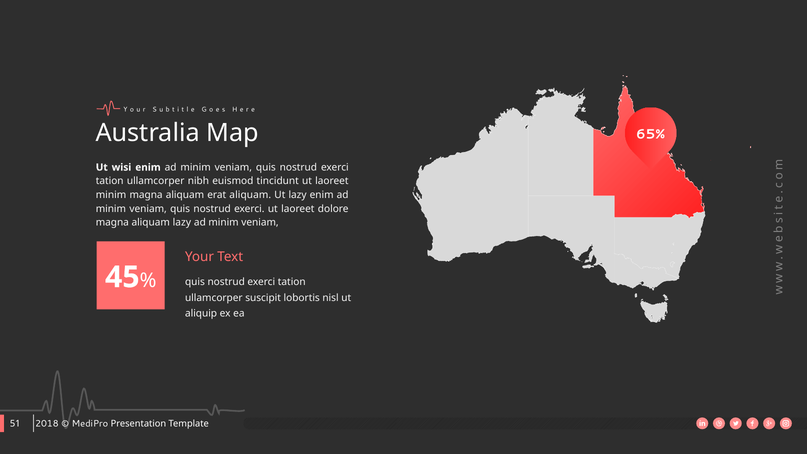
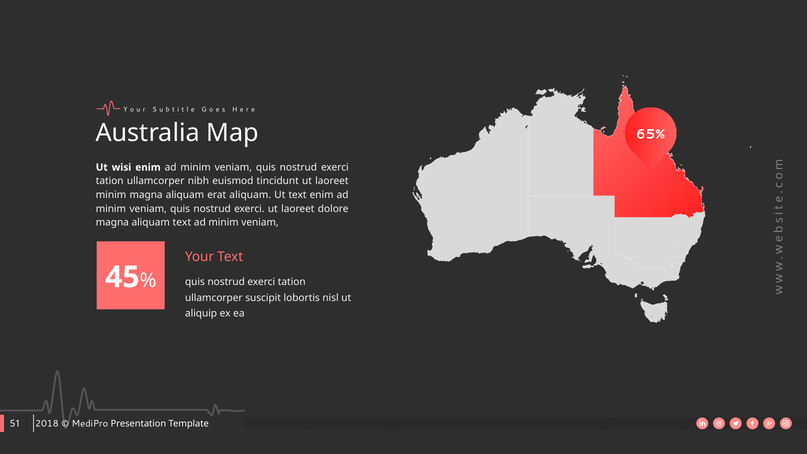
Ut lazy: lazy -> text (298, 195)
aliquam lazy: lazy -> text (182, 222)
